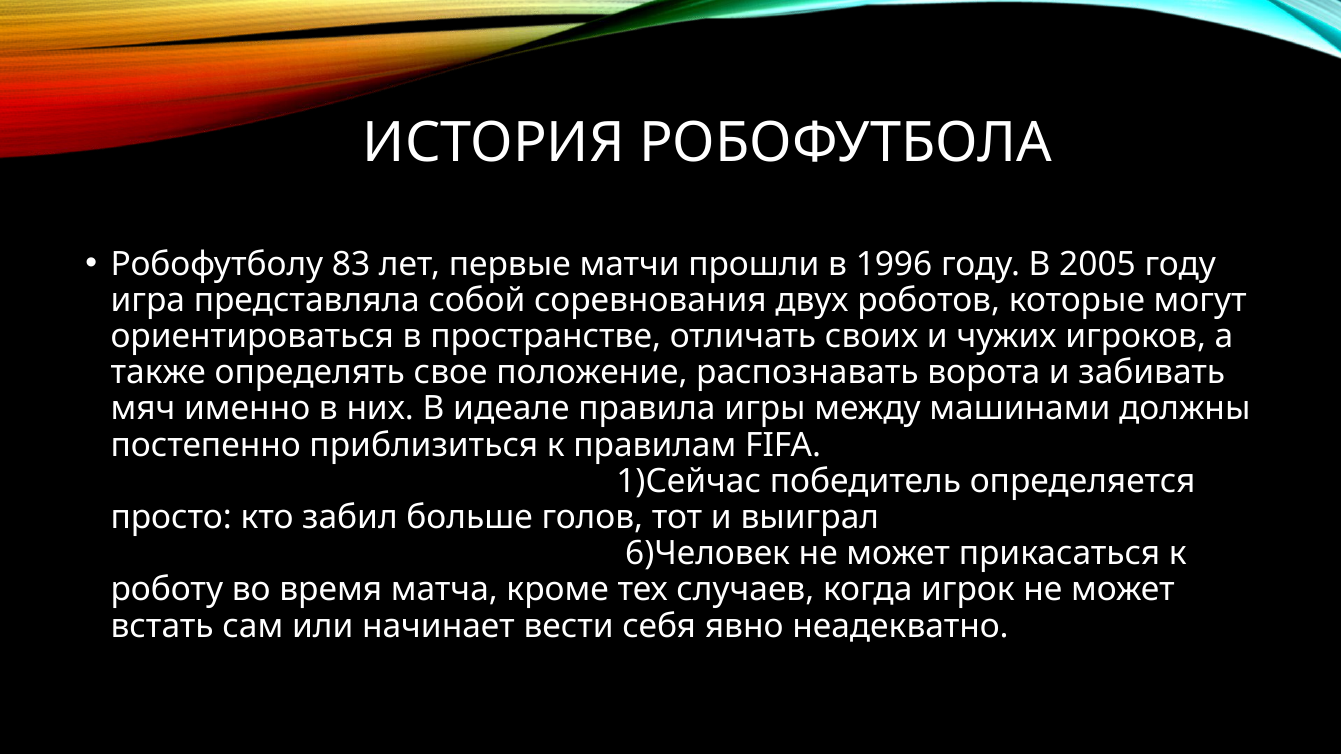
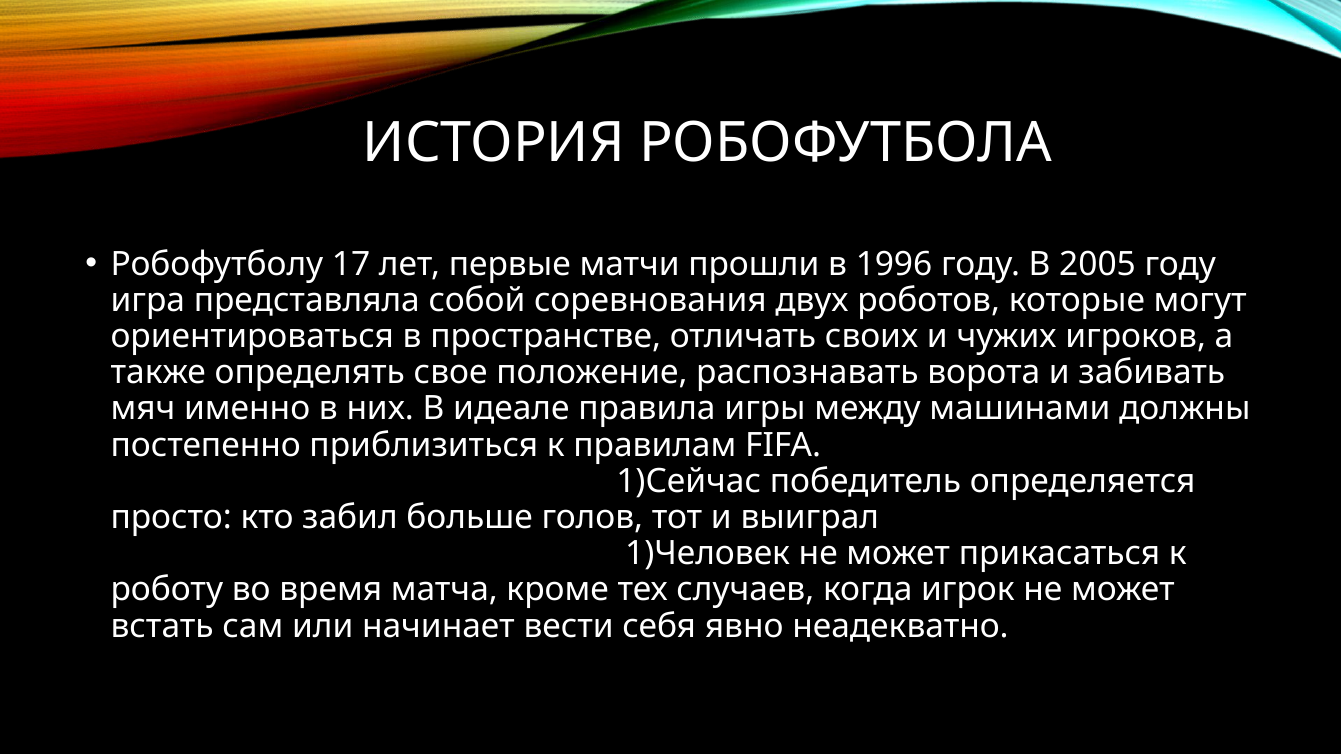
83: 83 -> 17 (351, 264)
6)Человек: 6)Человек -> 1)Человек (708, 554)
